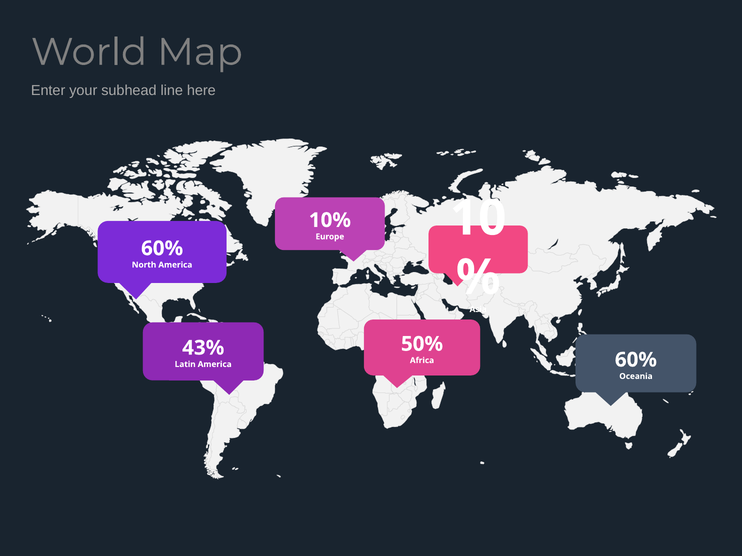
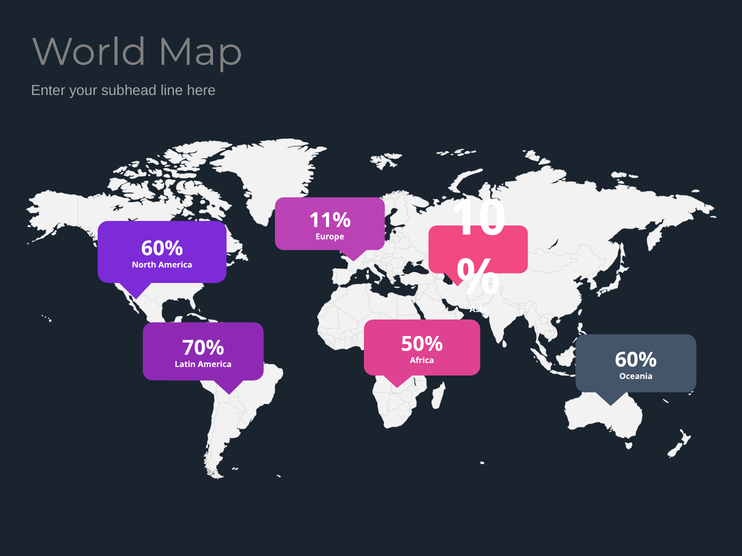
10%: 10% -> 11% (330, 220)
43%: 43% -> 70% (203, 348)
